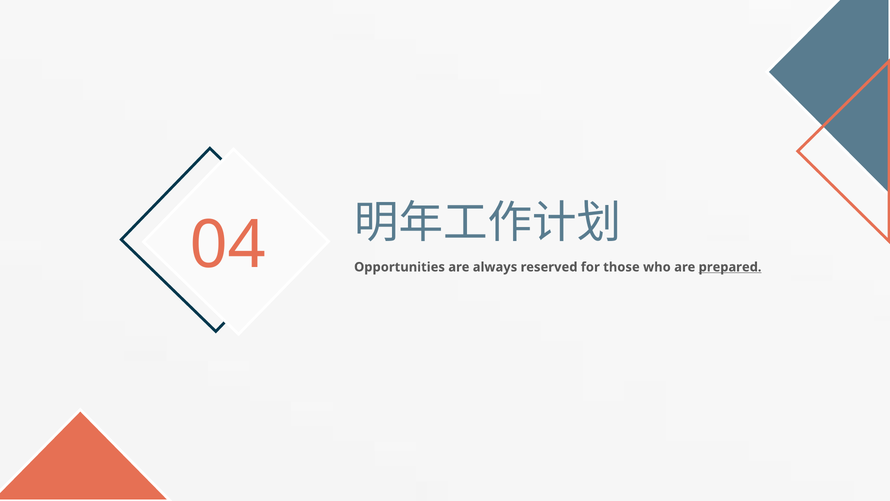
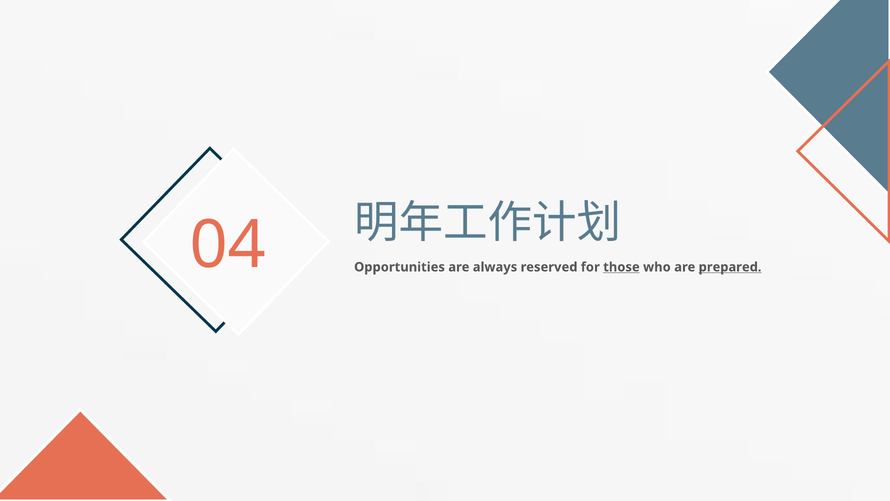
those underline: none -> present (621, 267)
